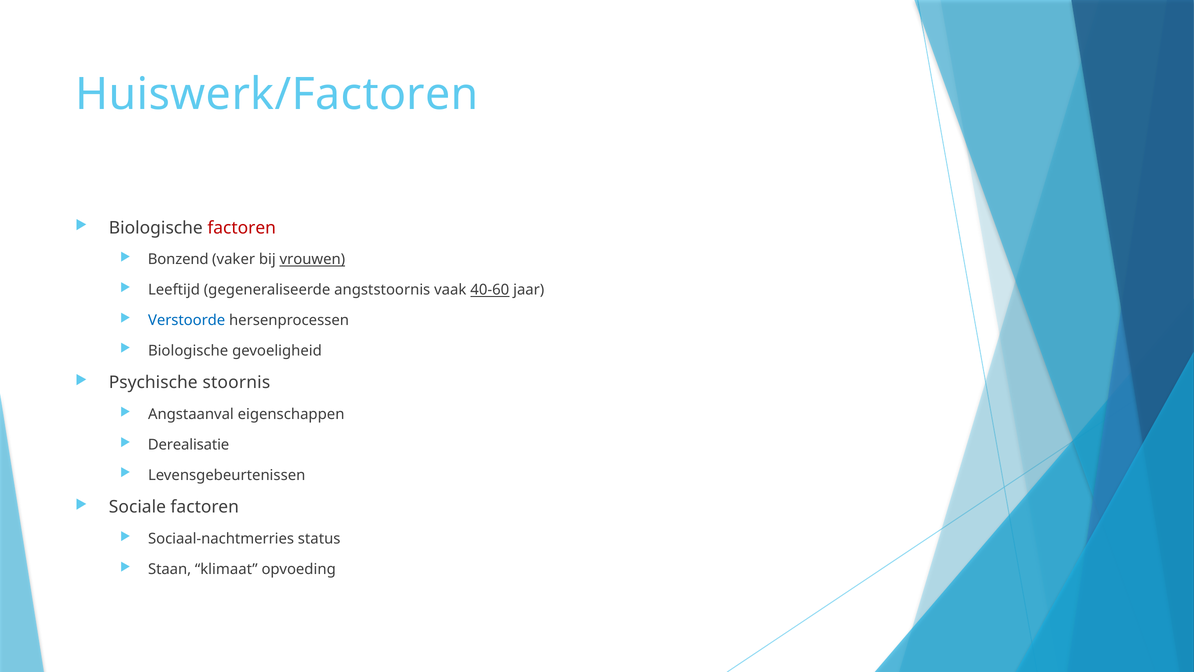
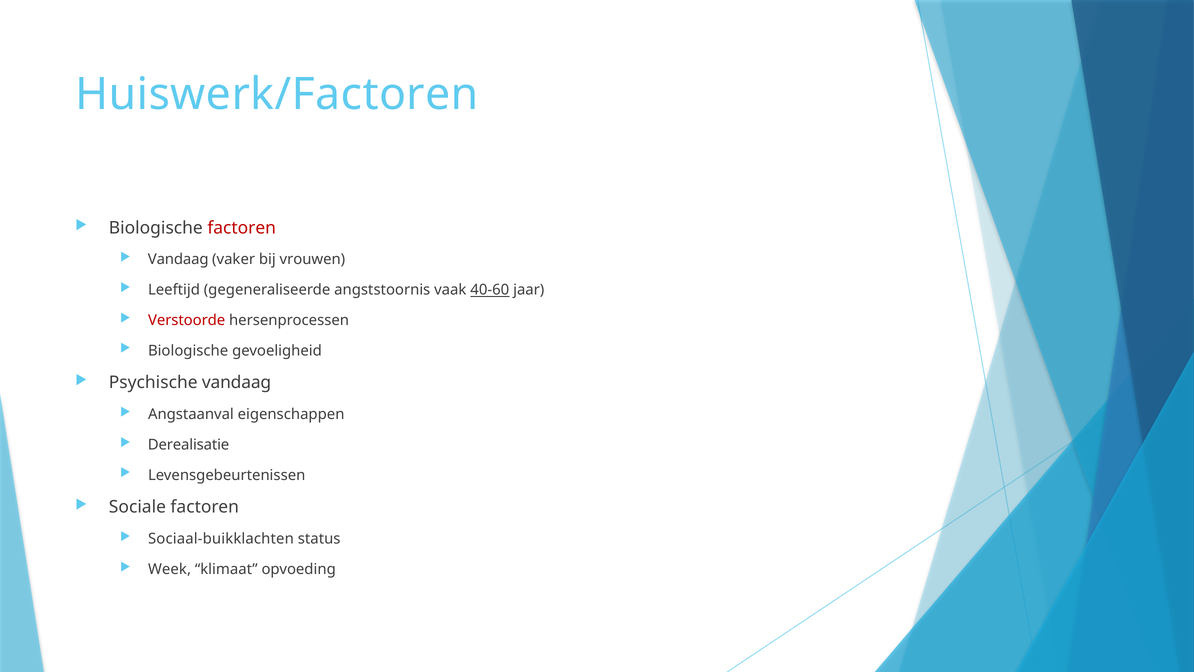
Bonzend: Bonzend -> Vandaag (178, 259)
vrouwen underline: present -> none (312, 259)
Verstoorde colour: blue -> red (187, 320)
Psychische stoornis: stoornis -> vandaag (237, 383)
Sociaal-nachtmerries: Sociaal-nachtmerries -> Sociaal-buikklachten (221, 539)
Staan: Staan -> Week (170, 569)
